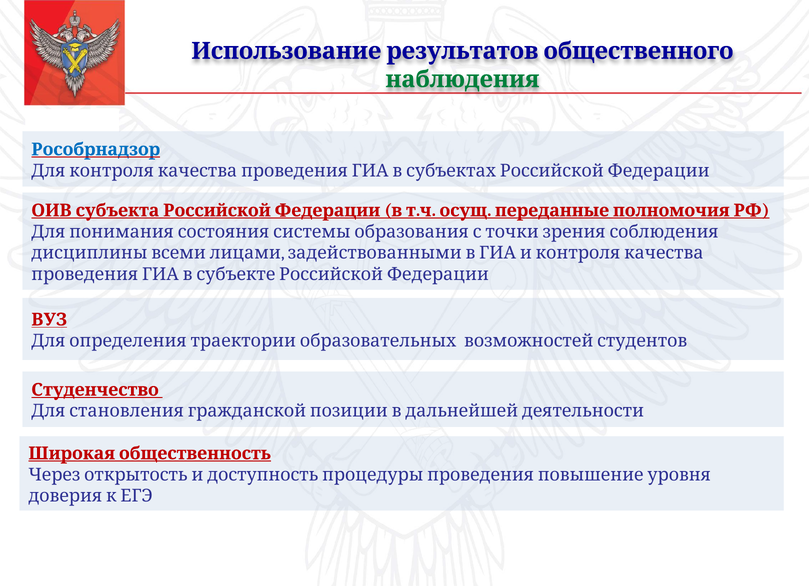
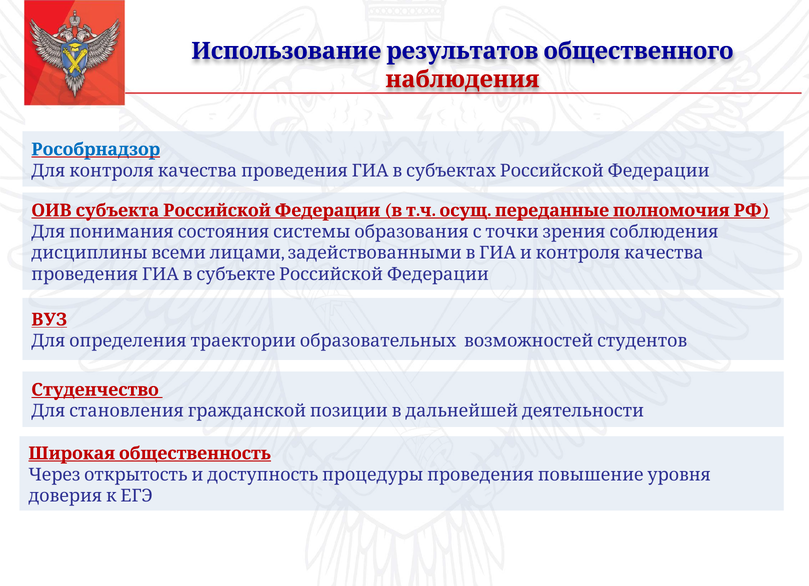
наблюдения colour: green -> red (462, 79)
